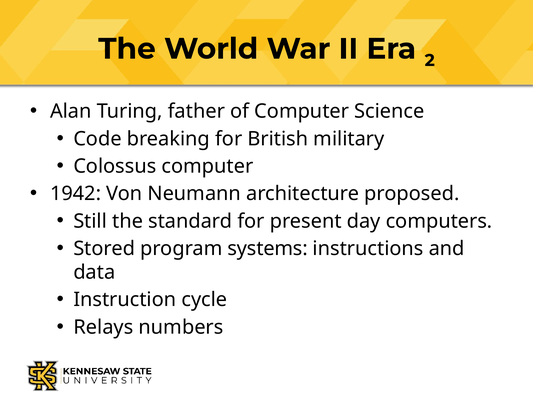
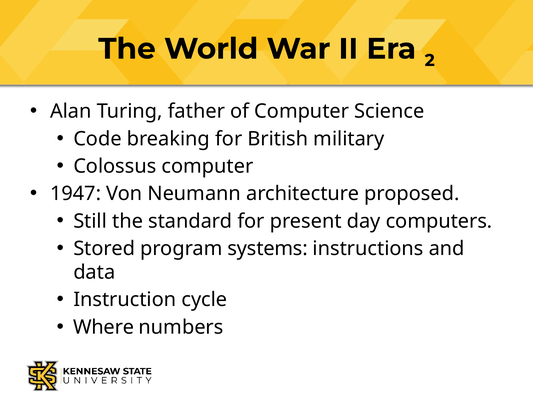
1942: 1942 -> 1947 (76, 194)
Relays: Relays -> Where (104, 328)
